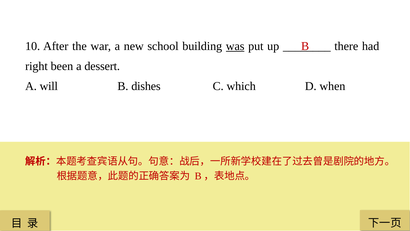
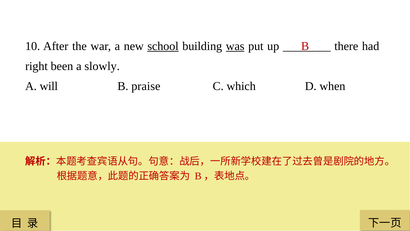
school underline: none -> present (163, 46)
dessert: dessert -> slowly (102, 66)
dishes: dishes -> praise (146, 86)
